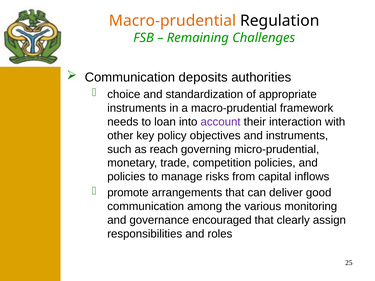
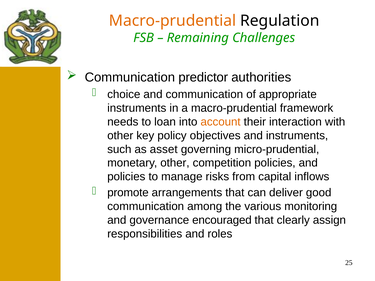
deposits: deposits -> predictor (203, 78)
and standardization: standardization -> communication (204, 94)
account colour: purple -> orange (221, 122)
reach: reach -> asset (164, 149)
monetary trade: trade -> other (175, 163)
